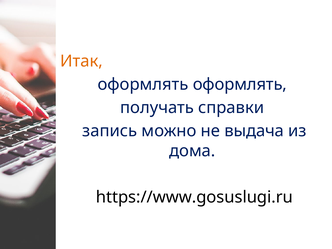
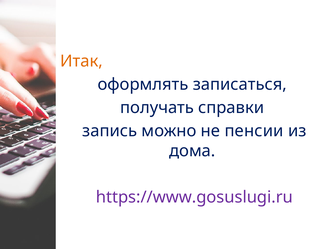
оформлять оформлять: оформлять -> записаться (240, 84)
выдача: выдача -> пенсии (254, 131)
https://www.gosuslugi.ru colour: black -> purple (194, 197)
